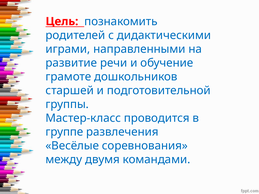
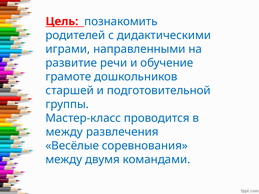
группе: группе -> между (64, 132)
